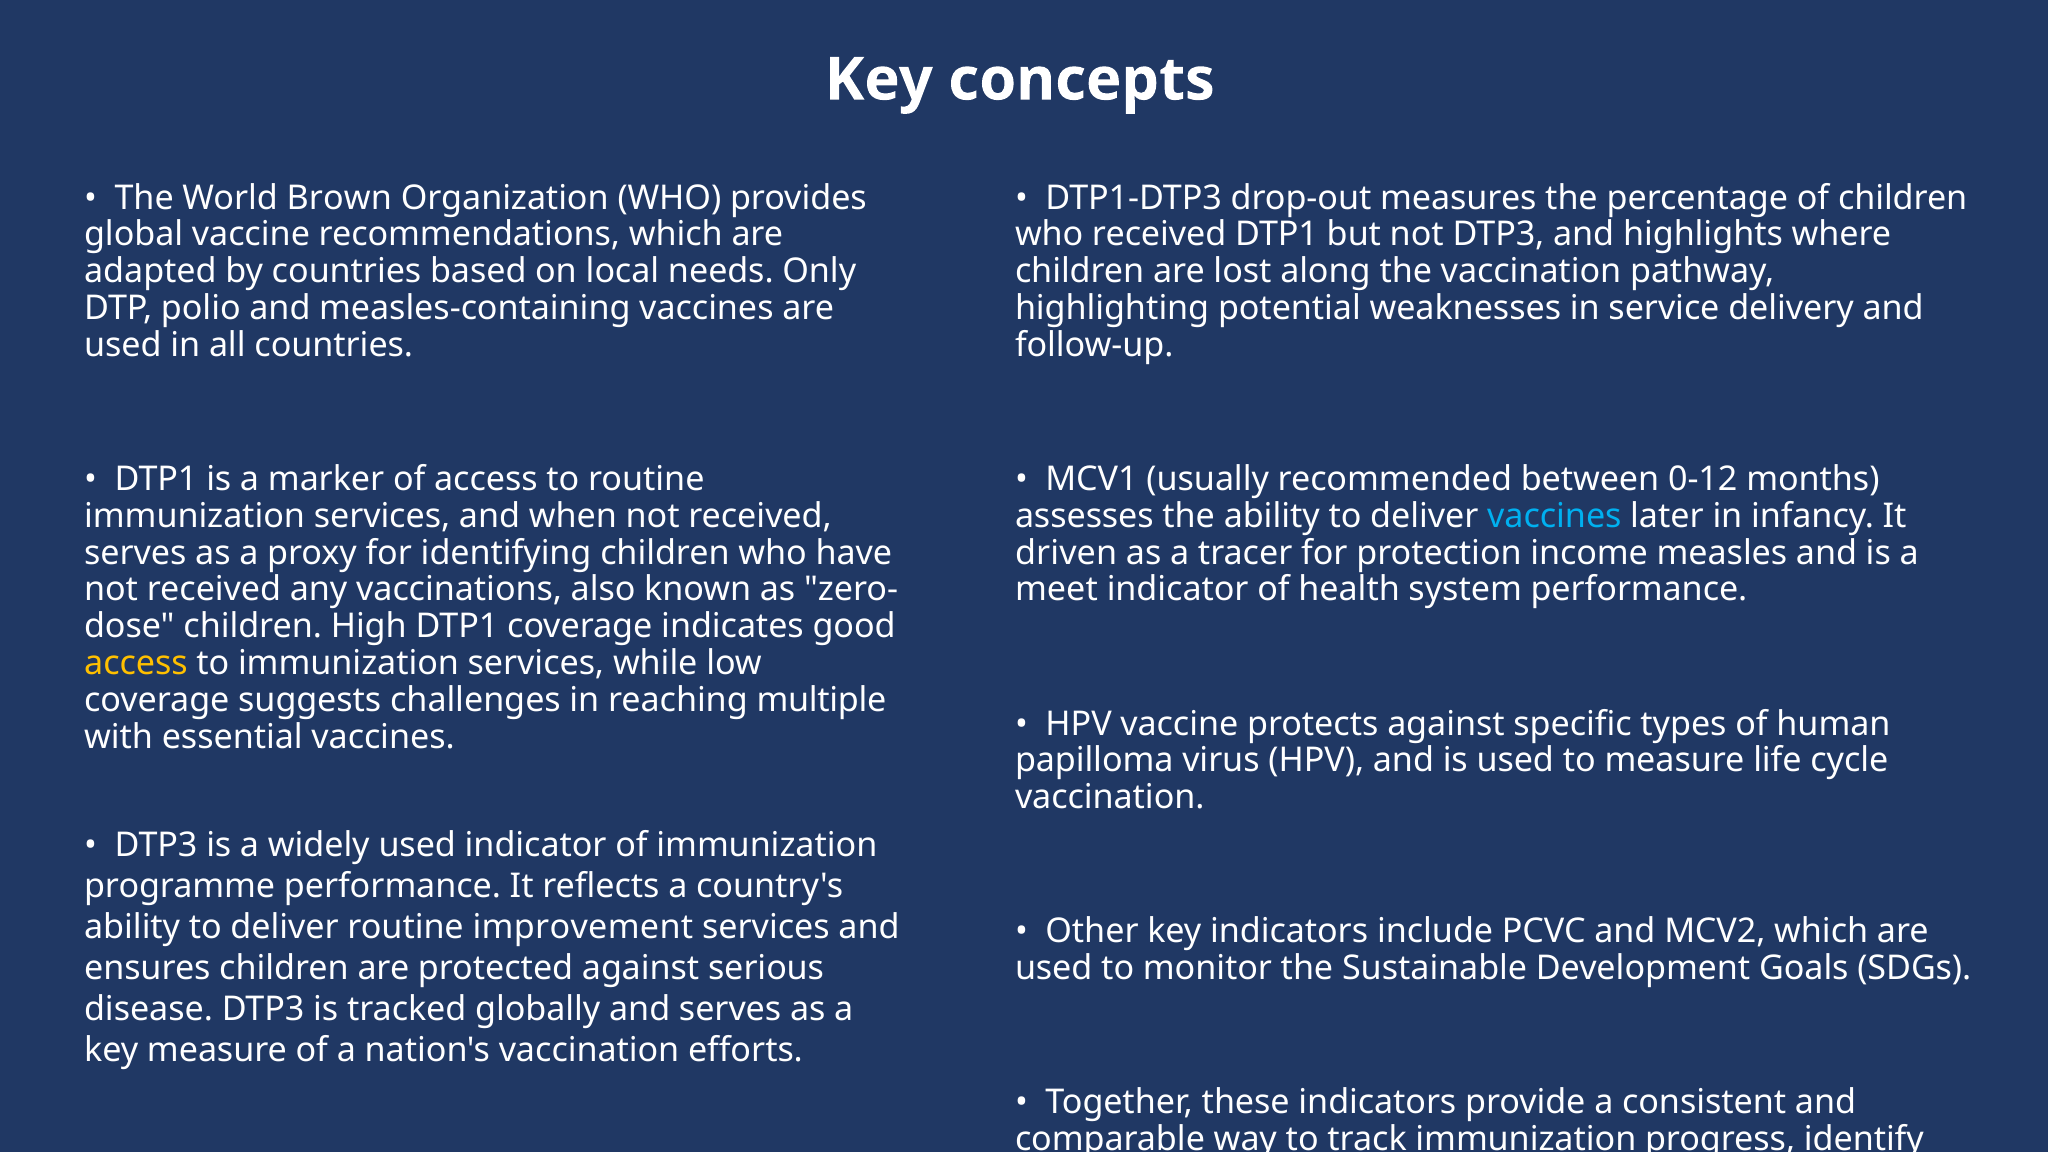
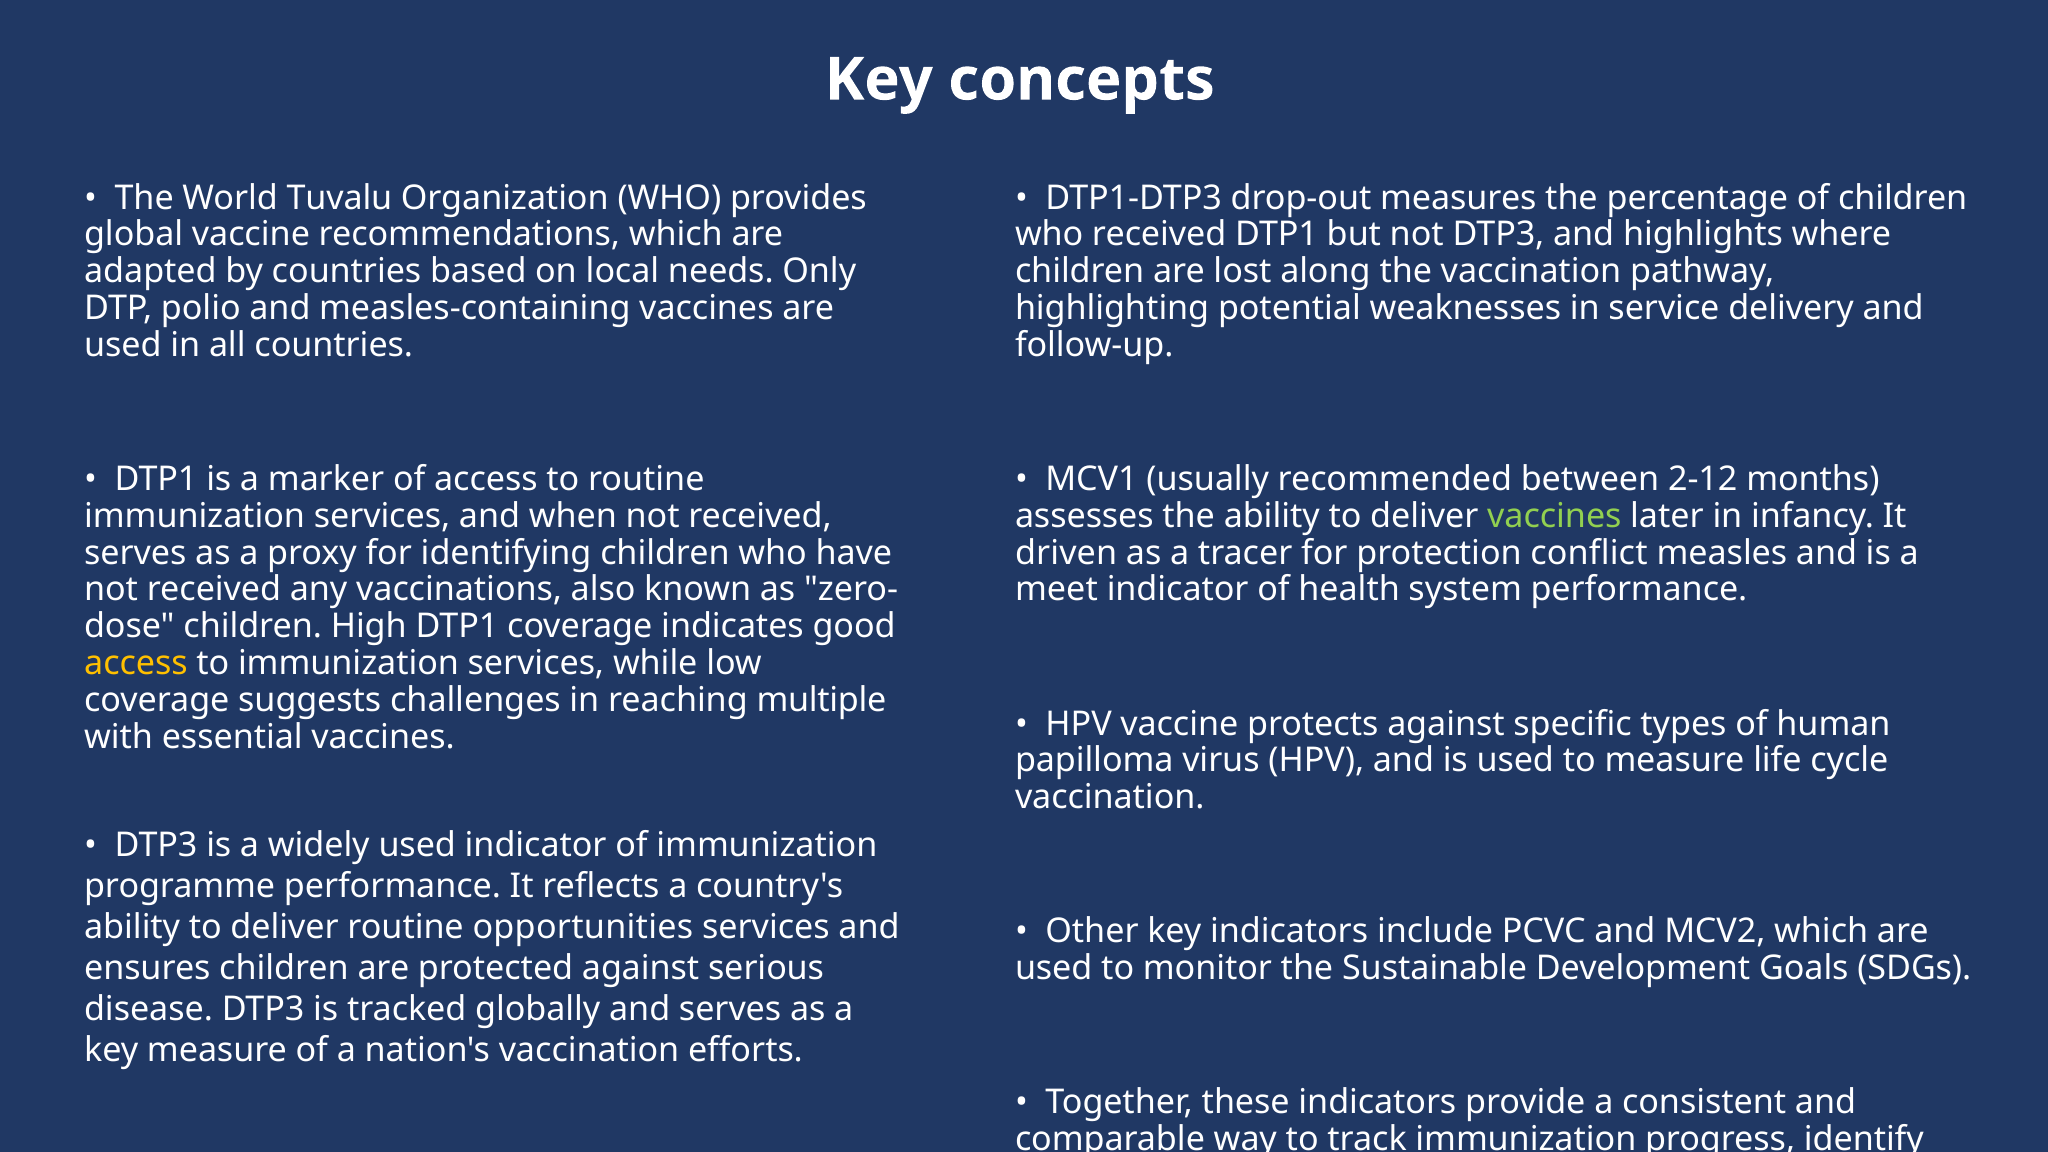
Brown: Brown -> Tuvalu (339, 198)
0-12: 0-12 -> 2-12 (1703, 479)
vaccines colour: light blue -> light green (1554, 516)
income: income -> conflict (1589, 553)
improvement: improvement -> opportunities (583, 927)
